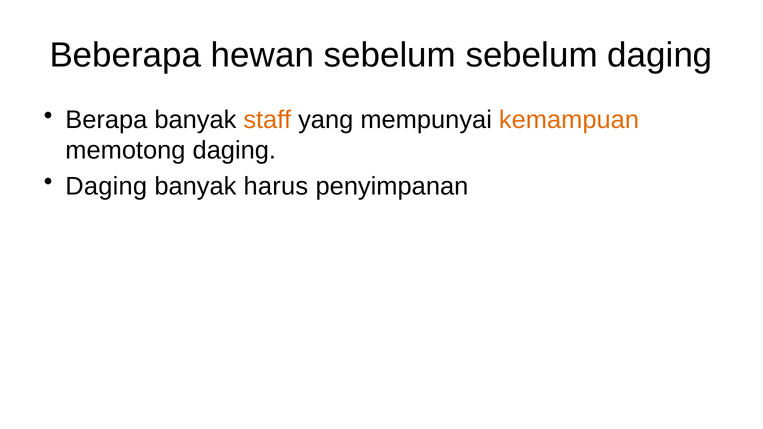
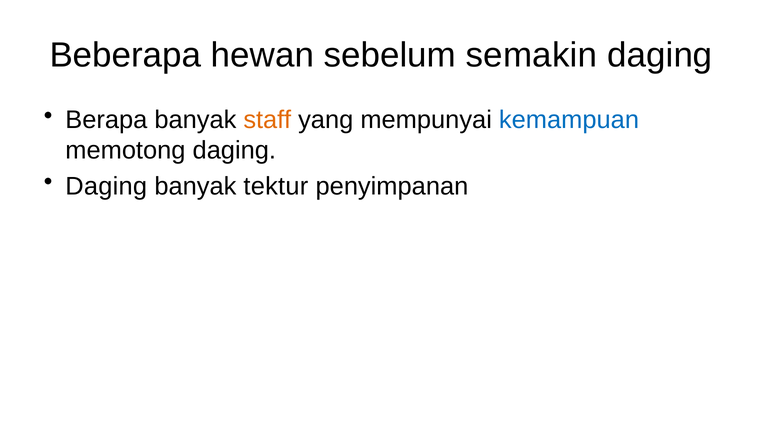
sebelum sebelum: sebelum -> semakin (531, 55)
kemampuan colour: orange -> blue (569, 120)
harus: harus -> tektur (276, 186)
